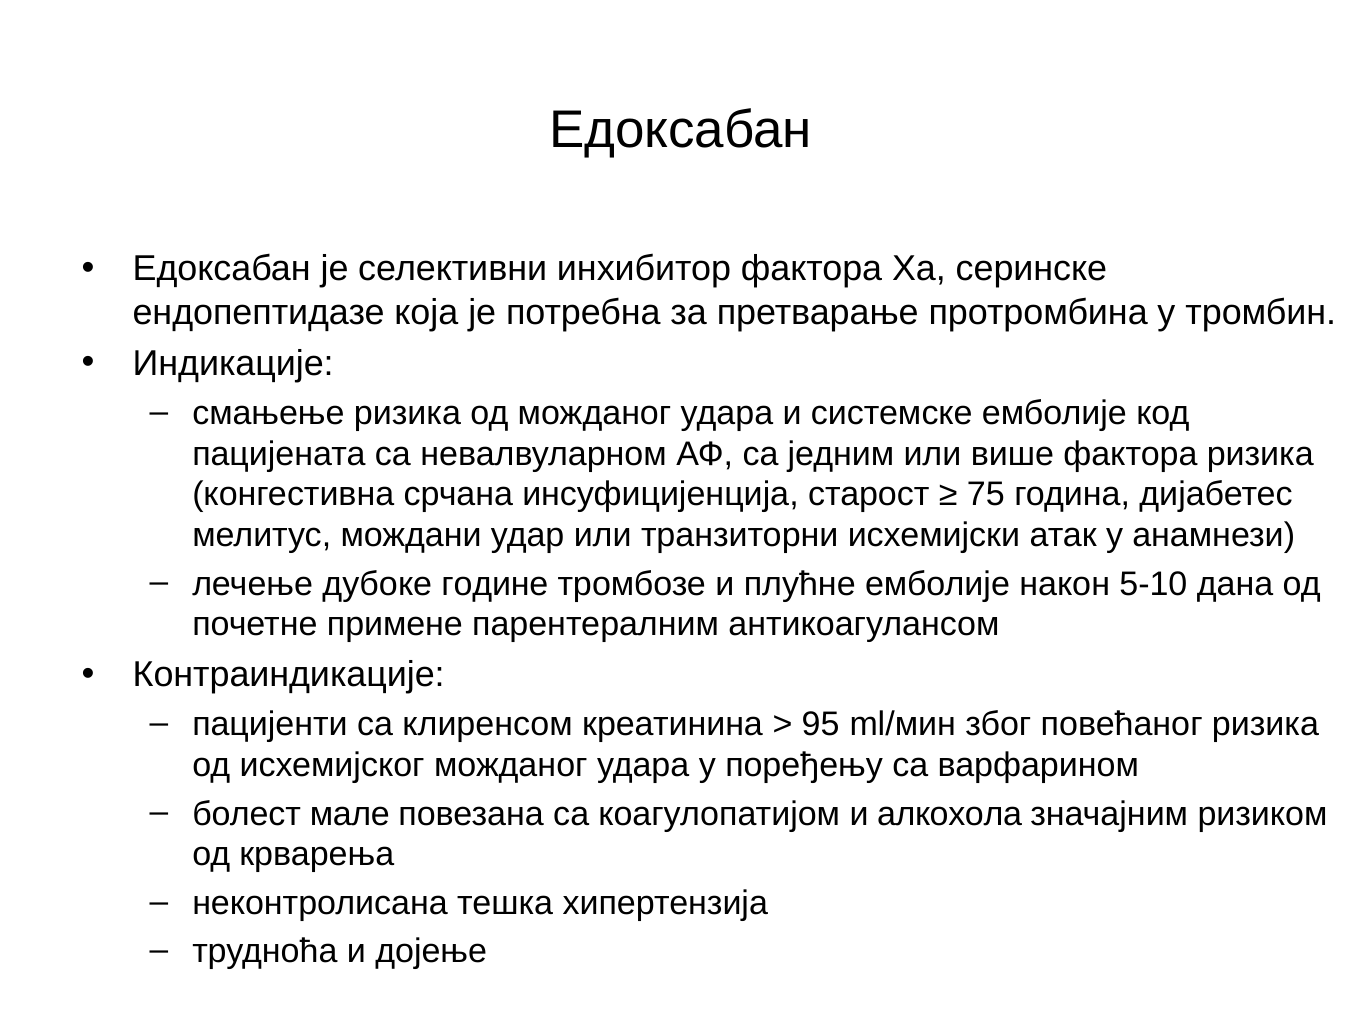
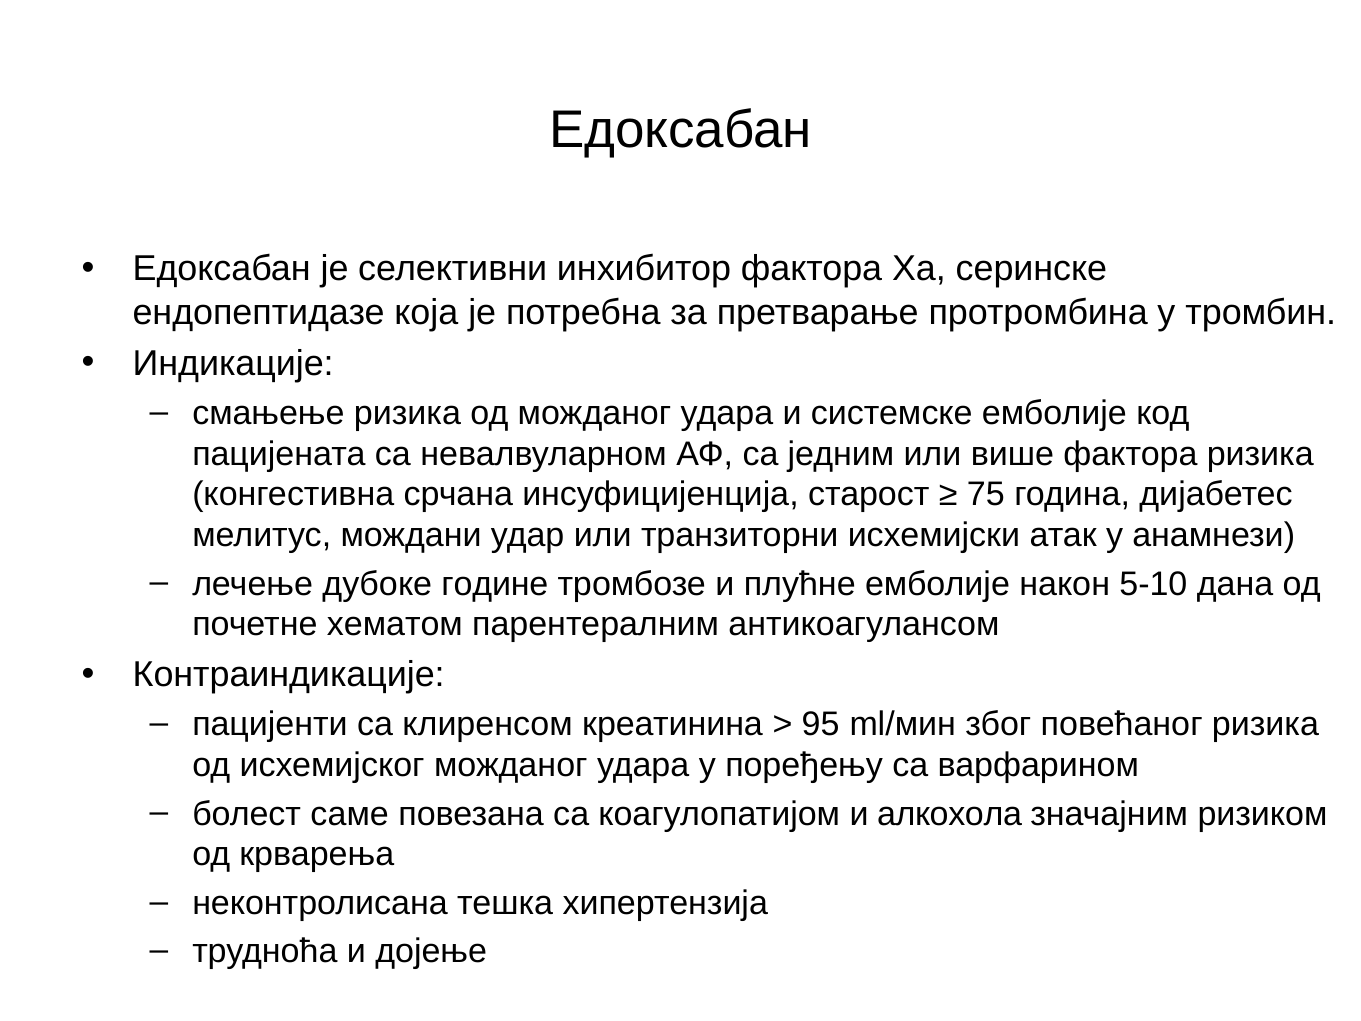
примене: примене -> хематом (395, 625)
мале: мале -> саме (350, 814)
